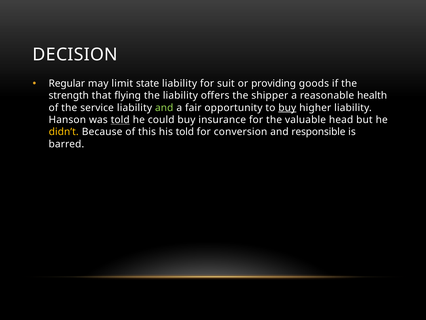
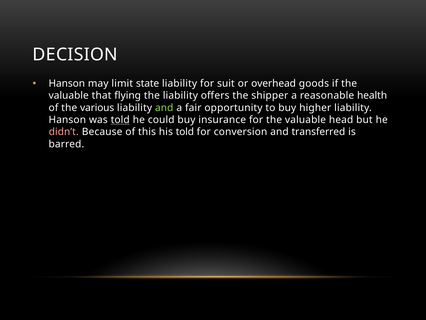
Regular: Regular -> Hanson (67, 83)
providing: providing -> overhead (274, 83)
strength: strength -> valuable (69, 95)
service: service -> various (97, 108)
buy underline: present -> none (287, 108)
didn’t colour: yellow -> pink (64, 132)
responsible: responsible -> transferred (318, 132)
